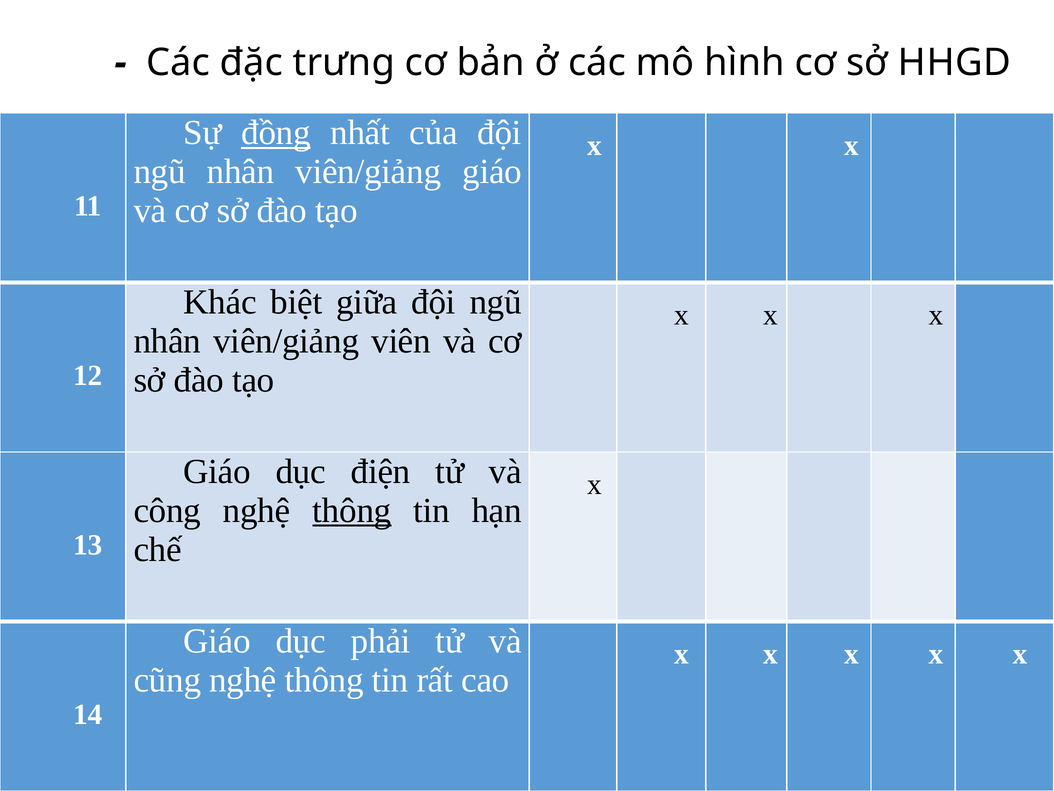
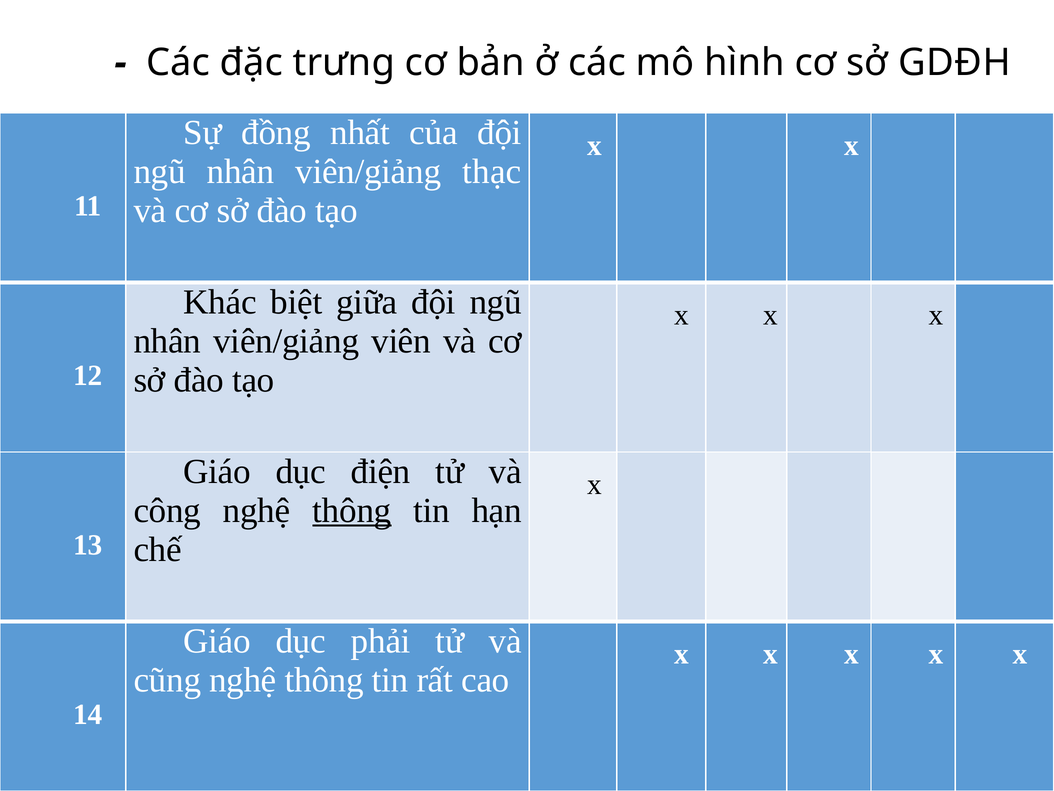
HHGD: HHGD -> GDĐH (954, 63)
đồng underline: present -> none (276, 133)
viên/giảng giáo: giáo -> thạc (492, 171)
